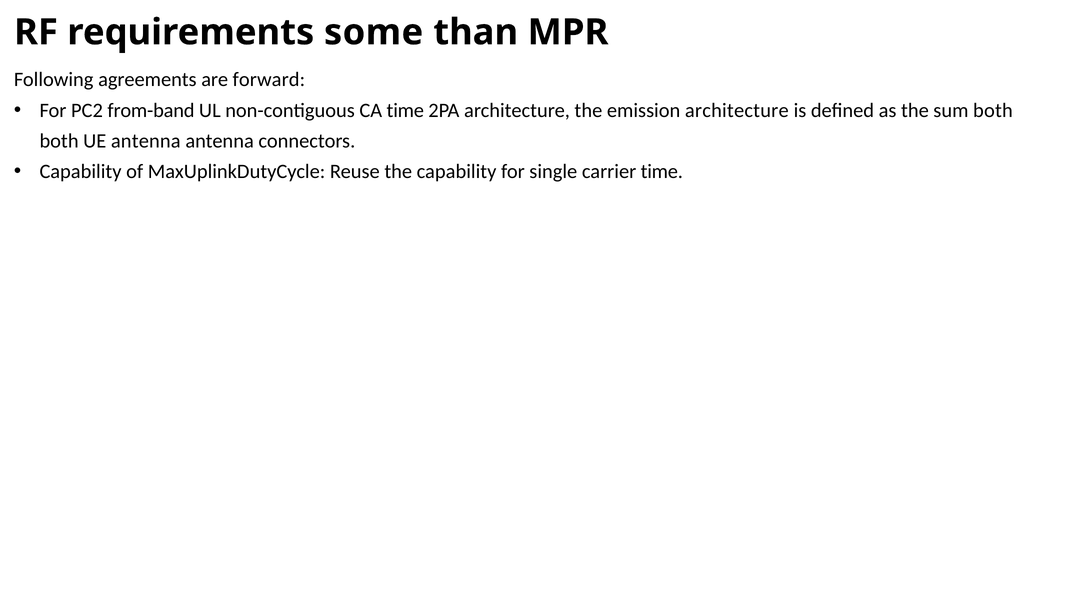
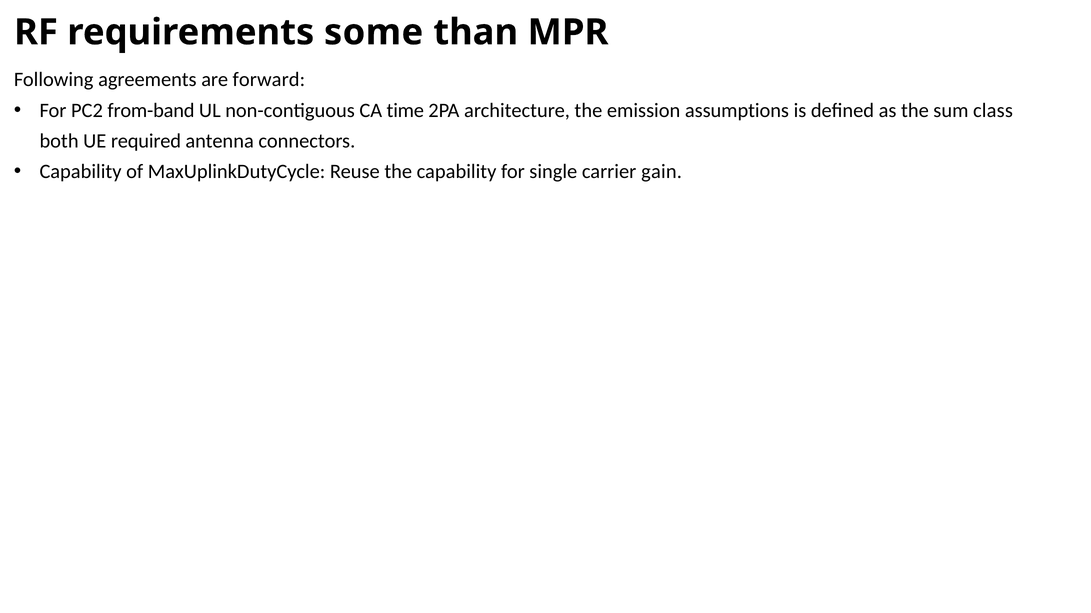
emission architecture: architecture -> assumptions (737, 111)
sum both: both -> class (993, 111)
UE antenna: antenna -> required (146, 141)
carrier time: time -> gain (662, 172)
